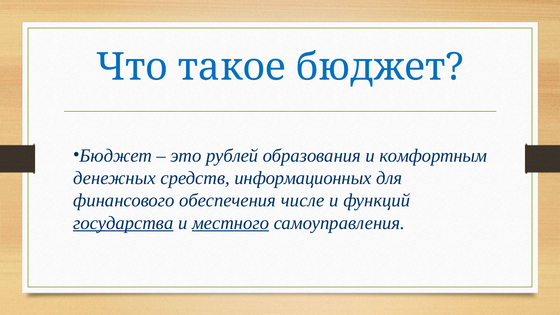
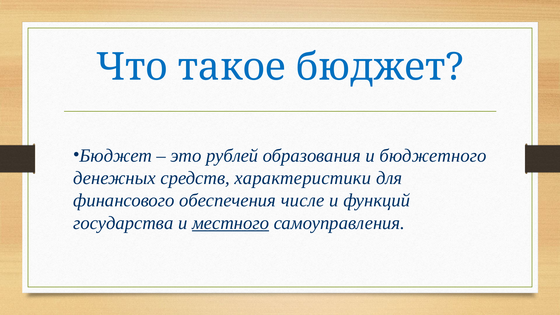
комфортным: комфортным -> бюджетного (433, 156)
информационных: информационных -> характеристики (303, 178)
государства underline: present -> none (123, 223)
